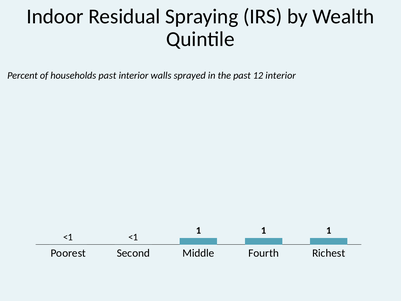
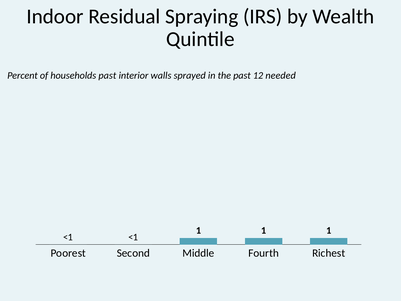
12 interior: interior -> needed (281, 76)
